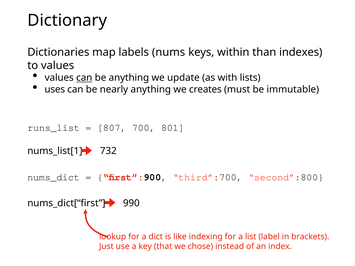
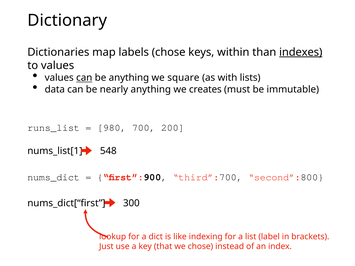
labels nums: nums -> chose (169, 52)
indexes underline: none -> present (301, 52)
update: update -> square (183, 78)
uses: uses -> data (55, 90)
807: 807 -> 980 (112, 128)
801: 801 -> 200 (173, 128)
732: 732 -> 548 (108, 151)
990: 990 -> 300 (131, 203)
